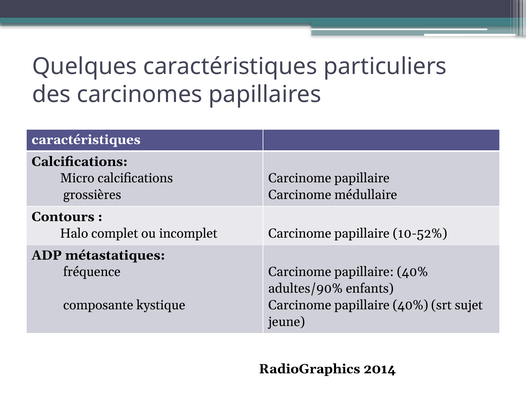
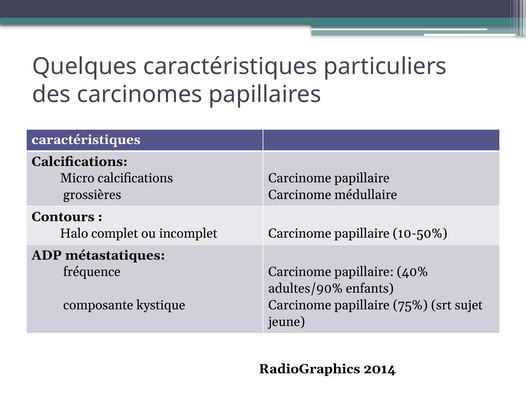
10-52%: 10-52% -> 10-50% (420, 234)
40%: 40% -> 75% (410, 306)
